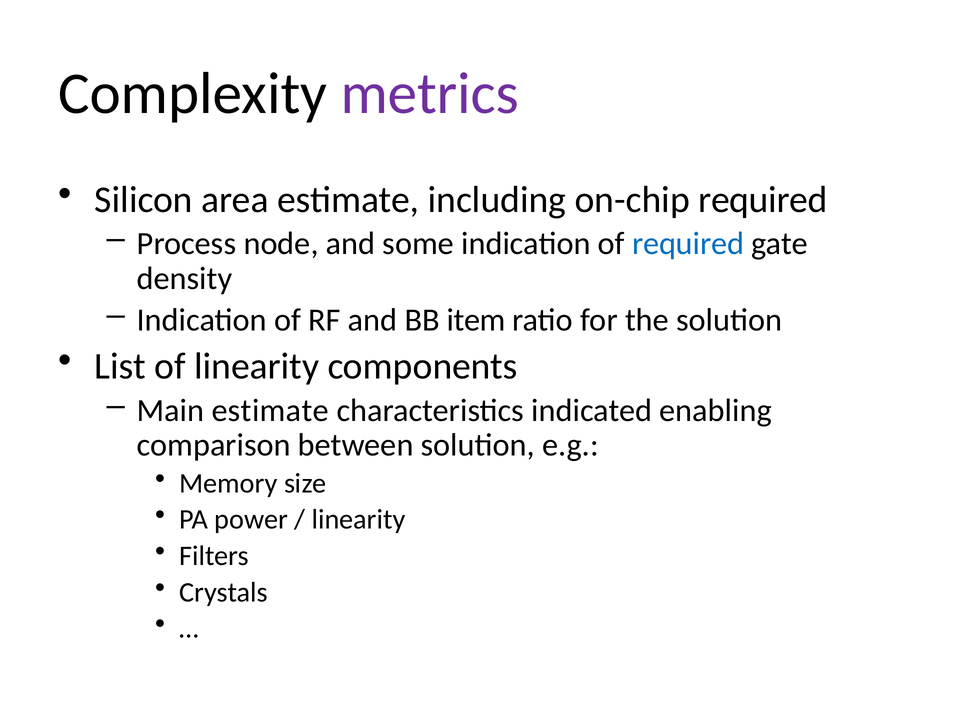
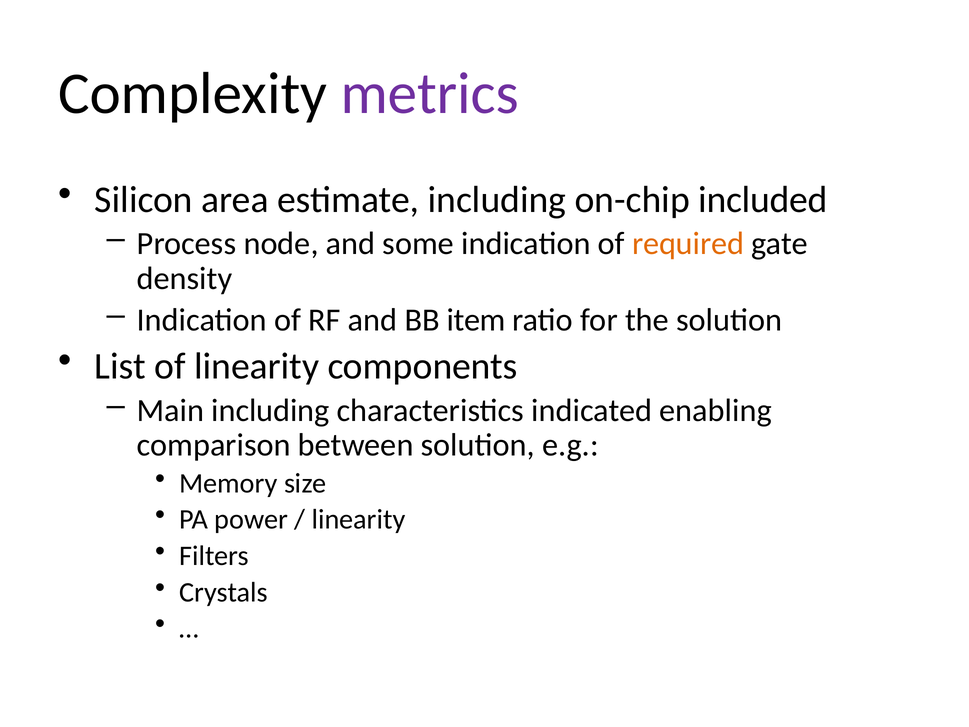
on-chip required: required -> included (763, 200)
required colour: blue -> orange (688, 244)
Main estimate: estimate -> including (270, 410)
